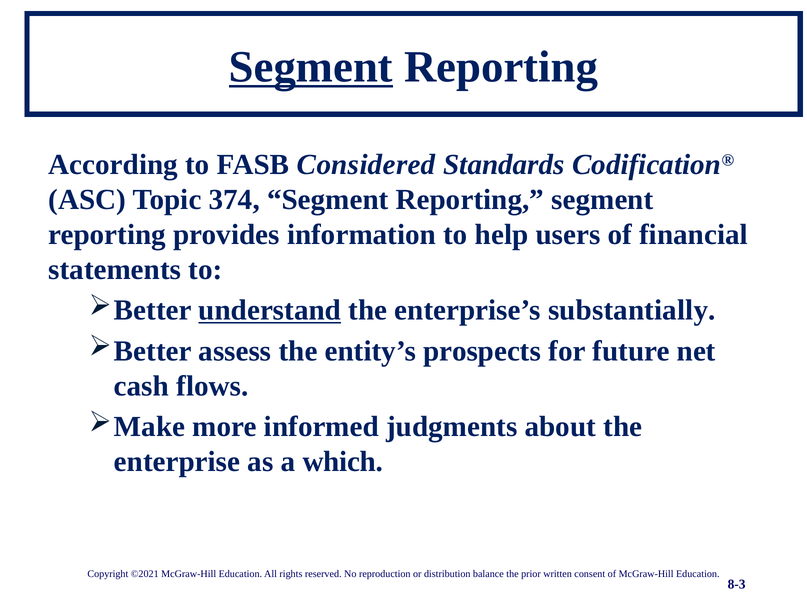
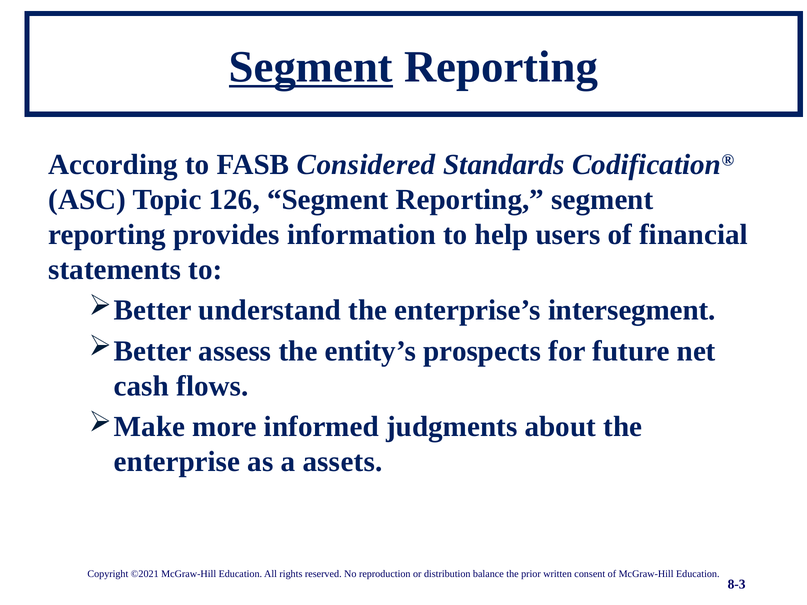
374: 374 -> 126 (234, 200)
understand underline: present -> none (270, 310)
substantially: substantially -> intersegment (632, 310)
which: which -> assets (342, 462)
